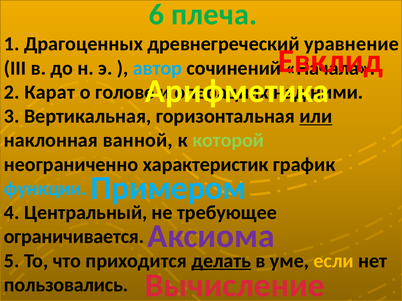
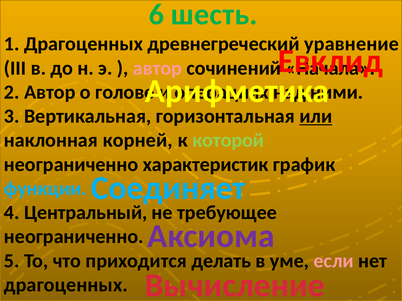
плеча: плеча -> шесть (214, 15)
автор colour: light blue -> pink (157, 68)
2 Карат: Карат -> Автор (50, 92)
ванной: ванной -> корней (138, 141)
Примером: Примером -> Соединяет (168, 189)
ограничивается: ограничивается -> неограниченно (74, 237)
делать underline: present -> none (221, 261)
если colour: yellow -> pink (334, 261)
пользовались: пользовались -> драгоценных (66, 285)
